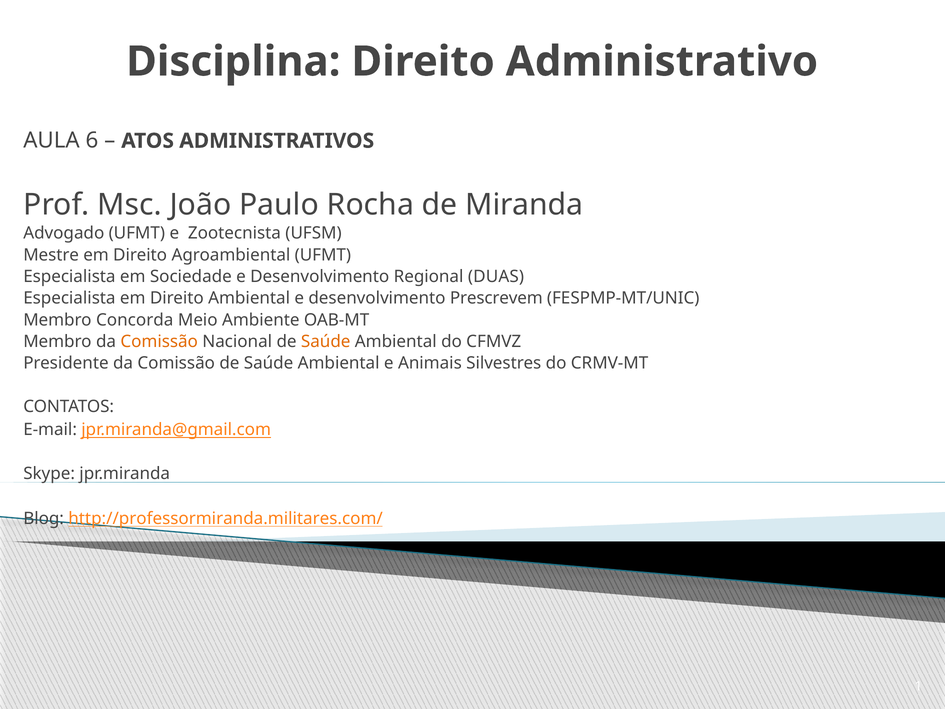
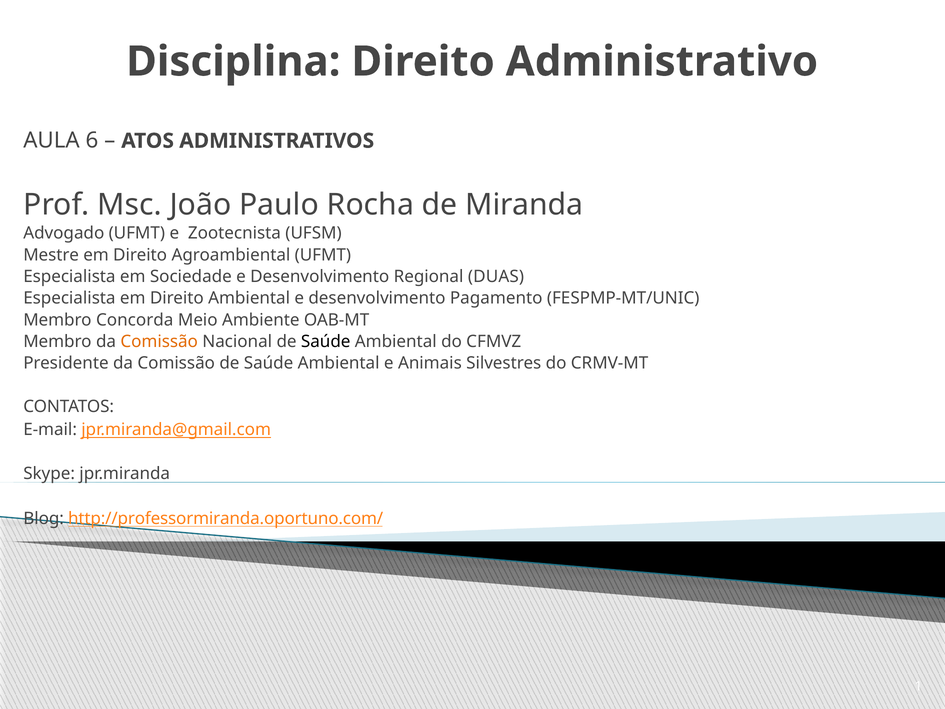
Prescrevem: Prescrevem -> Pagamento (496, 298)
Saúde colour: orange -> black (326, 341)
http://professormiranda.militares.com/: http://professormiranda.militares.com/ -> http://professormiranda.oportuno.com/ (226, 518)
